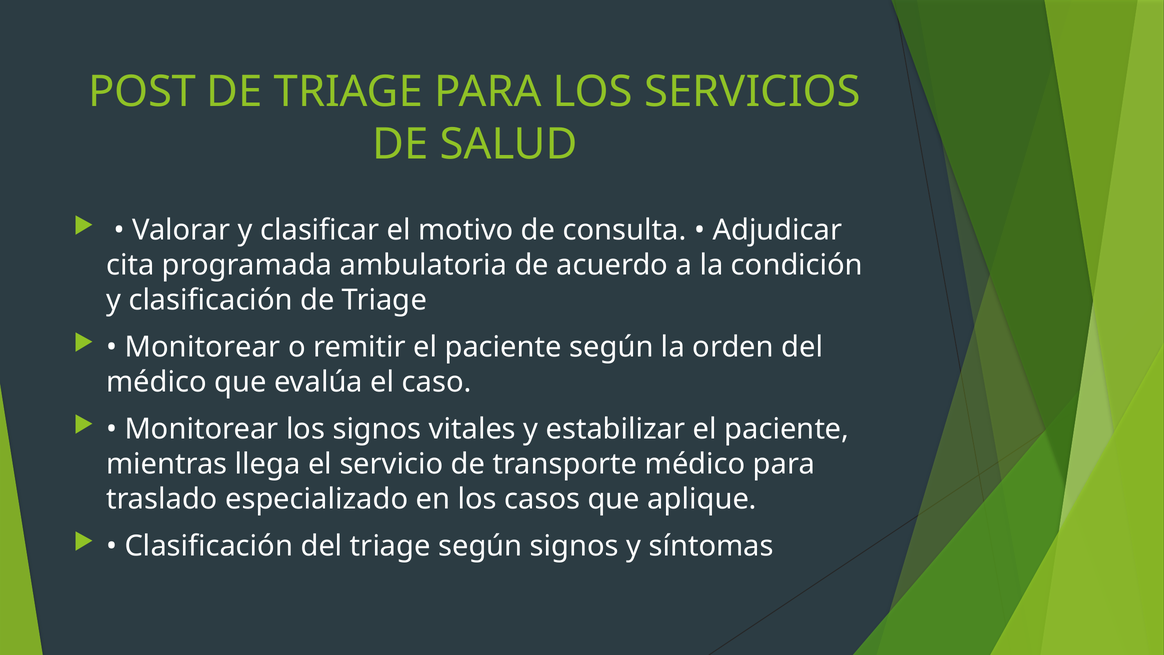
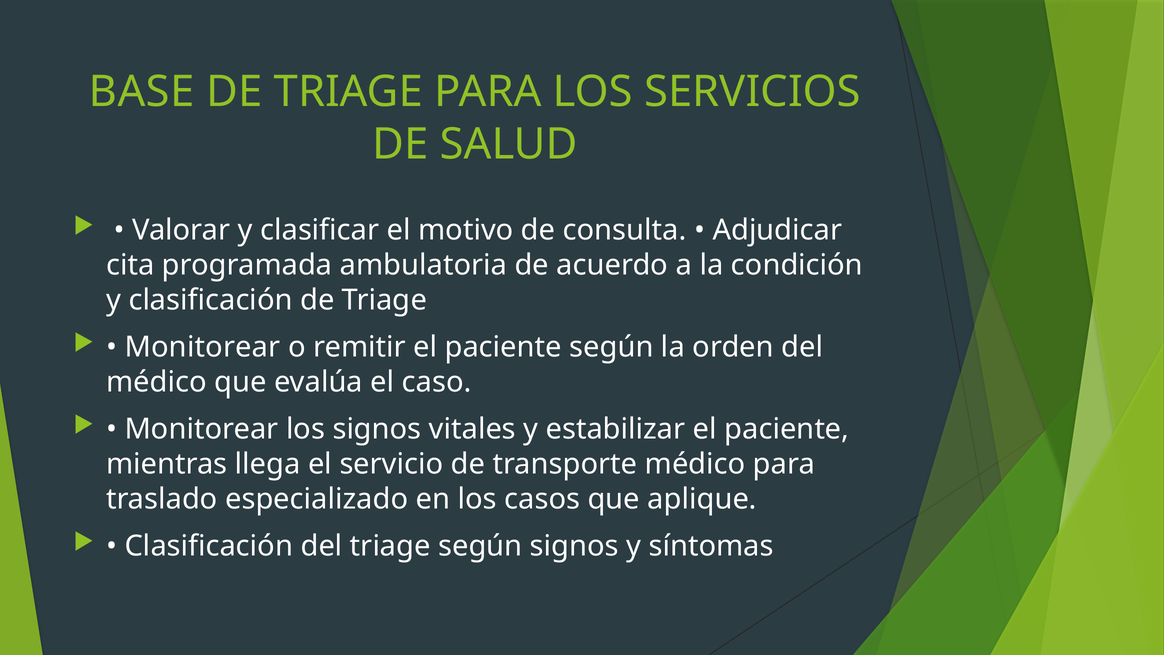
POST: POST -> BASE (142, 92)
